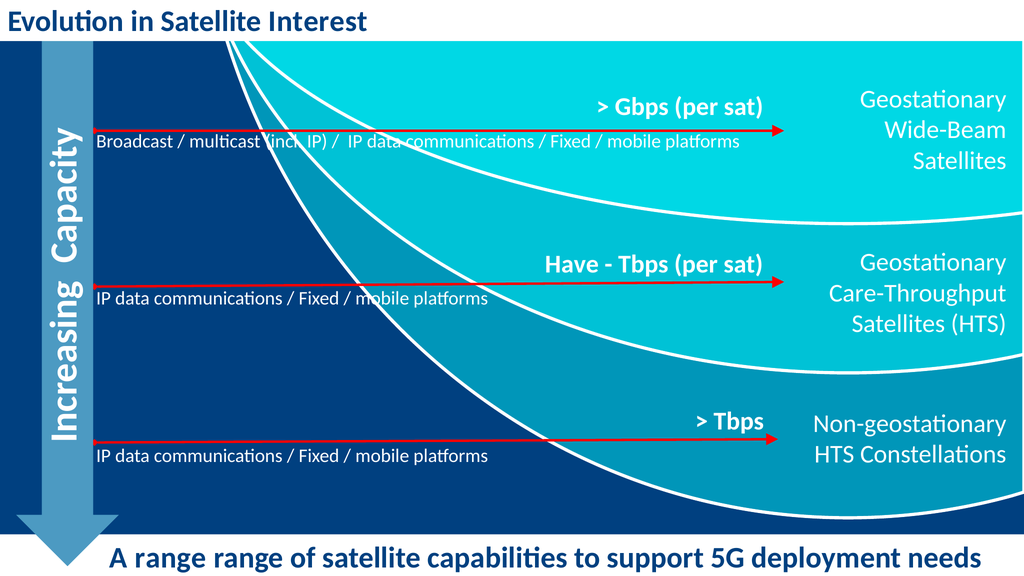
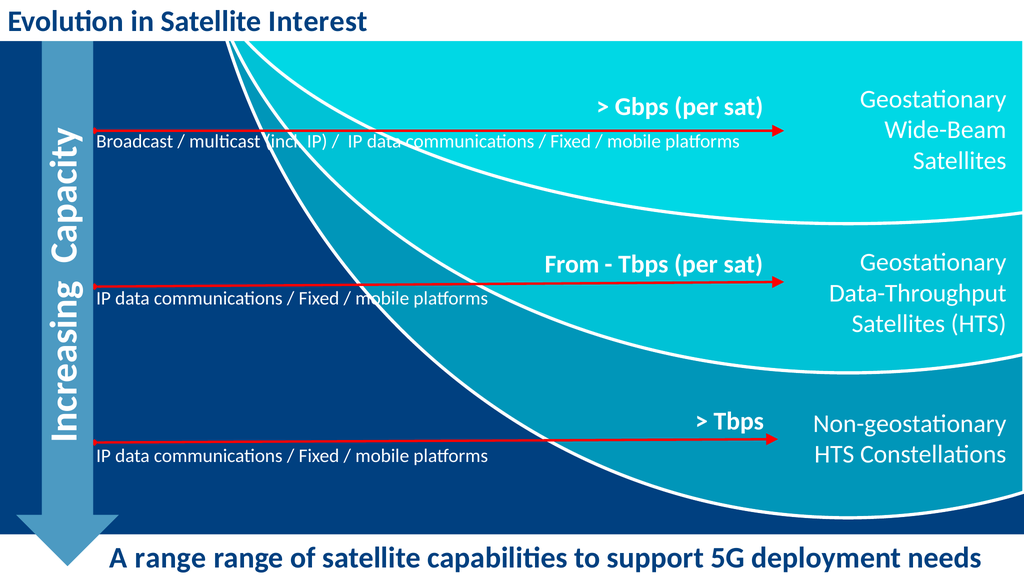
Have: Have -> From (572, 264)
Care-Throughput: Care-Throughput -> Data-Throughput (918, 293)
